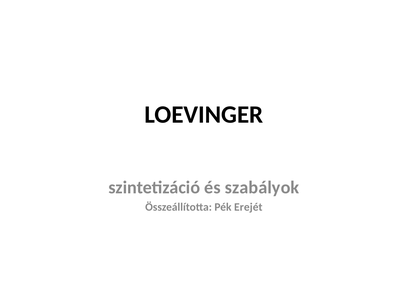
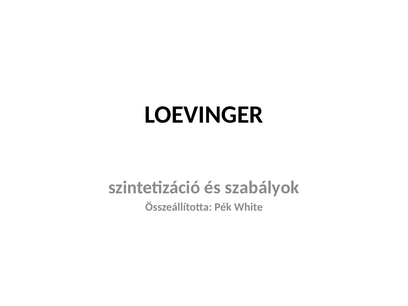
Erejét: Erejét -> White (248, 207)
